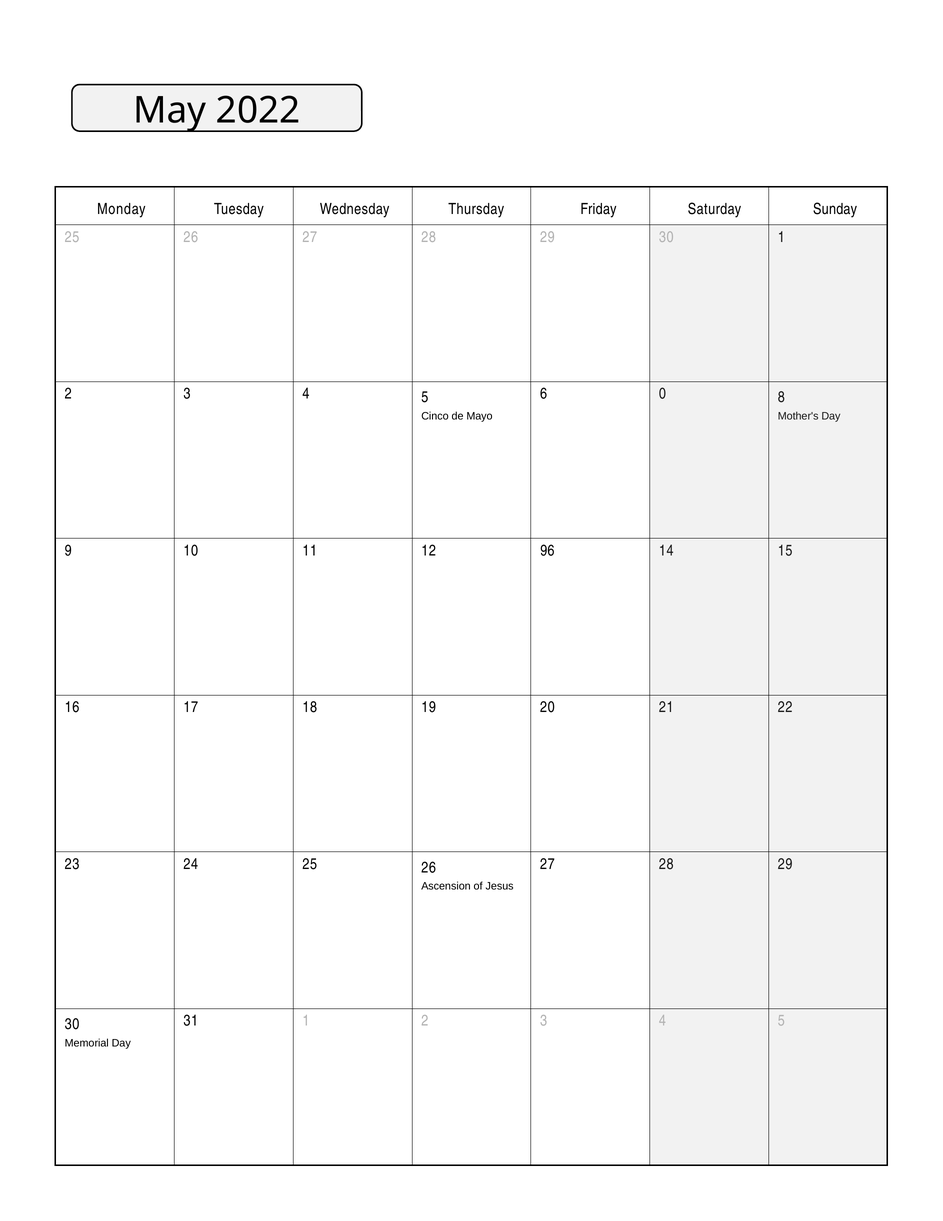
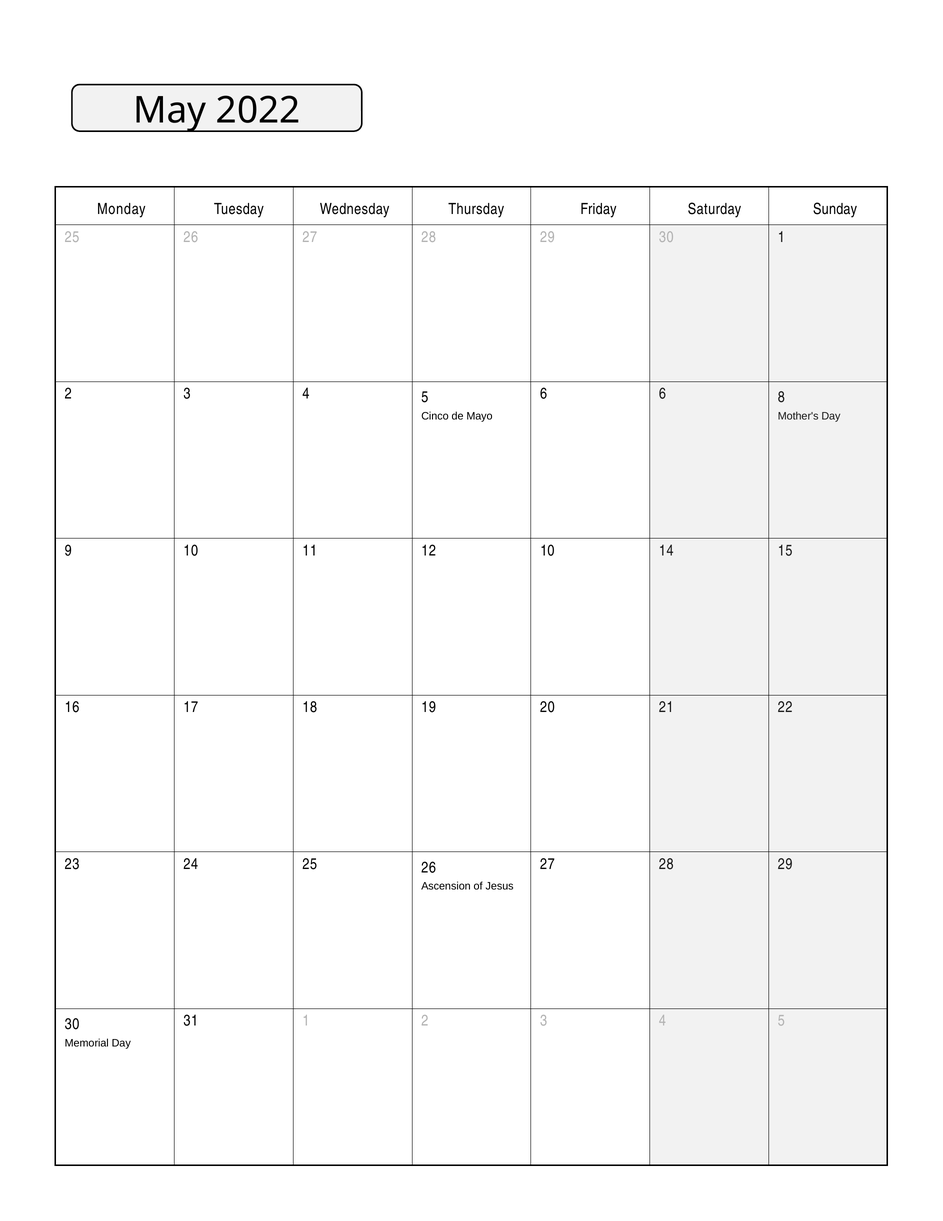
6 0: 0 -> 6 (662, 394)
12 96: 96 -> 10 (547, 550)
